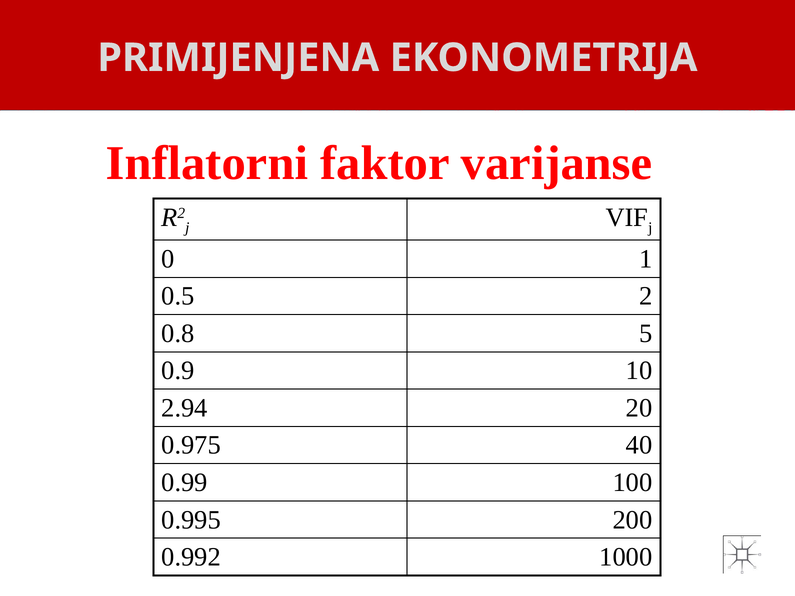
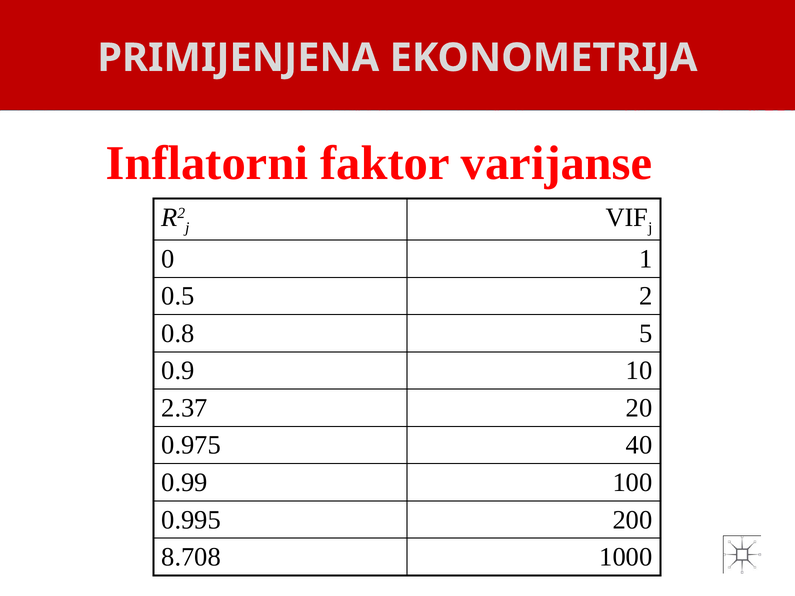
2.94: 2.94 -> 2.37 (184, 408)
0.992: 0.992 -> 8.708 (191, 557)
